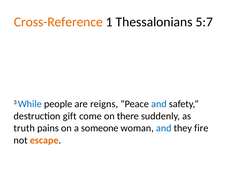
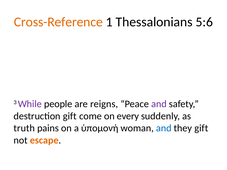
5:7: 5:7 -> 5:6 (204, 22)
While colour: blue -> purple (30, 104)
and colour: blue -> purple (159, 104)
there: there -> every (128, 116)
someone: someone -> ὑπομονή (100, 128)
they fire: fire -> gift (201, 128)
